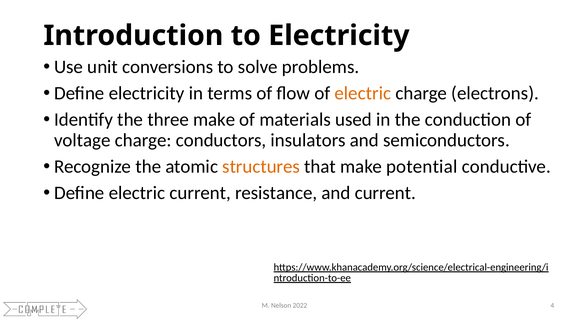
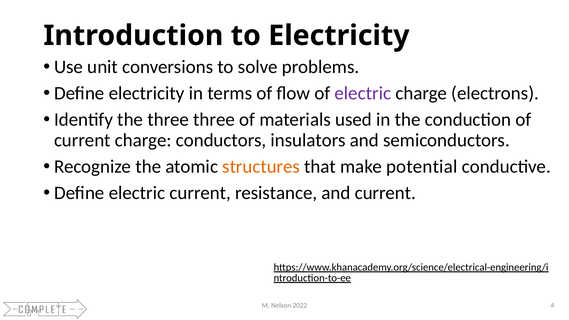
electric colour: orange -> purple (363, 93)
three make: make -> three (214, 120)
voltage: voltage -> current (82, 140)
